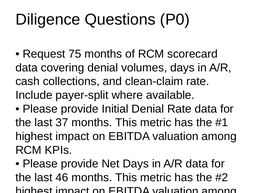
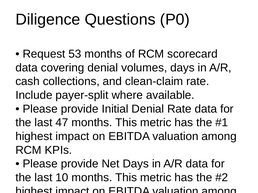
75: 75 -> 53 (75, 54)
37: 37 -> 47 (62, 123)
46: 46 -> 10 (62, 178)
